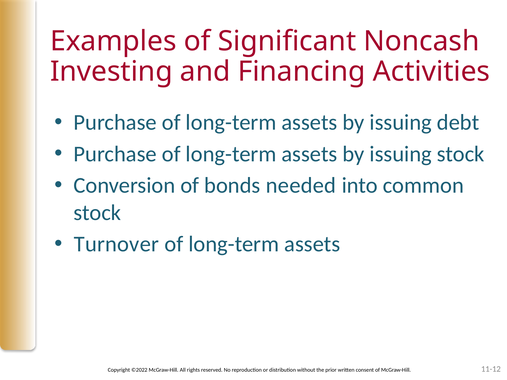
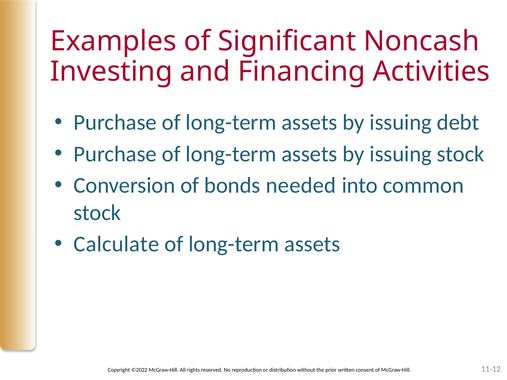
Turnover: Turnover -> Calculate (116, 244)
